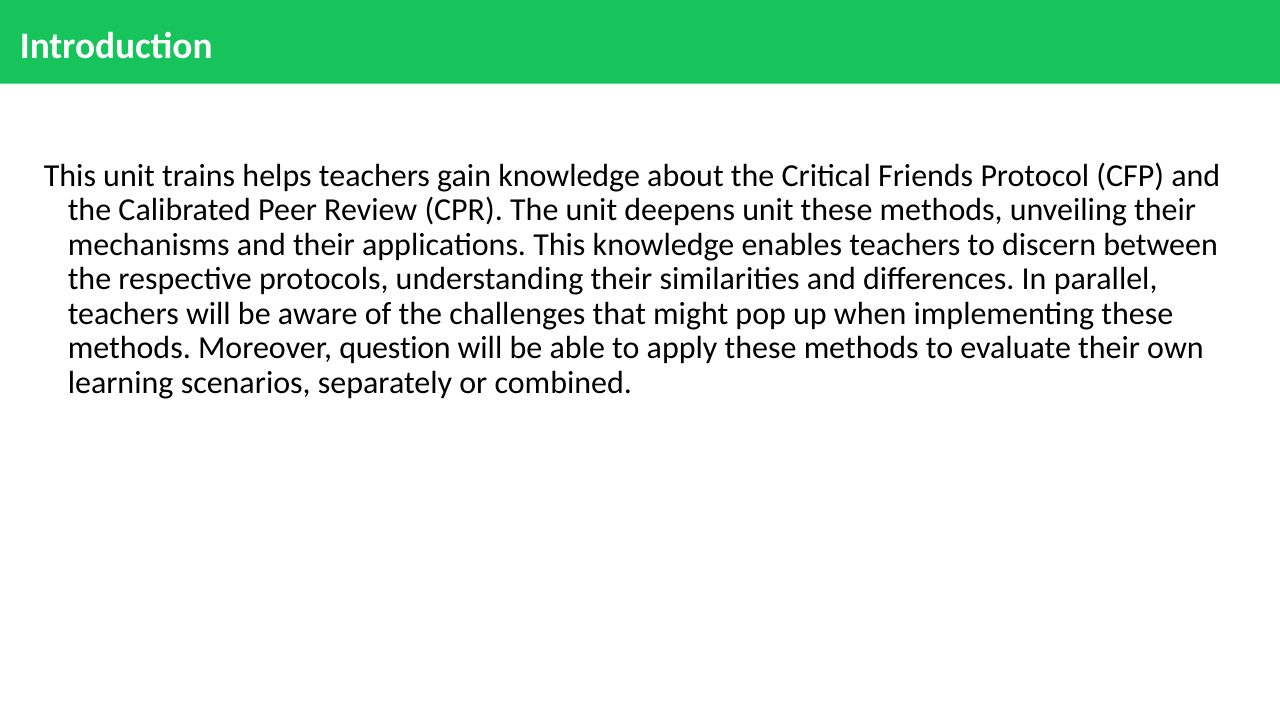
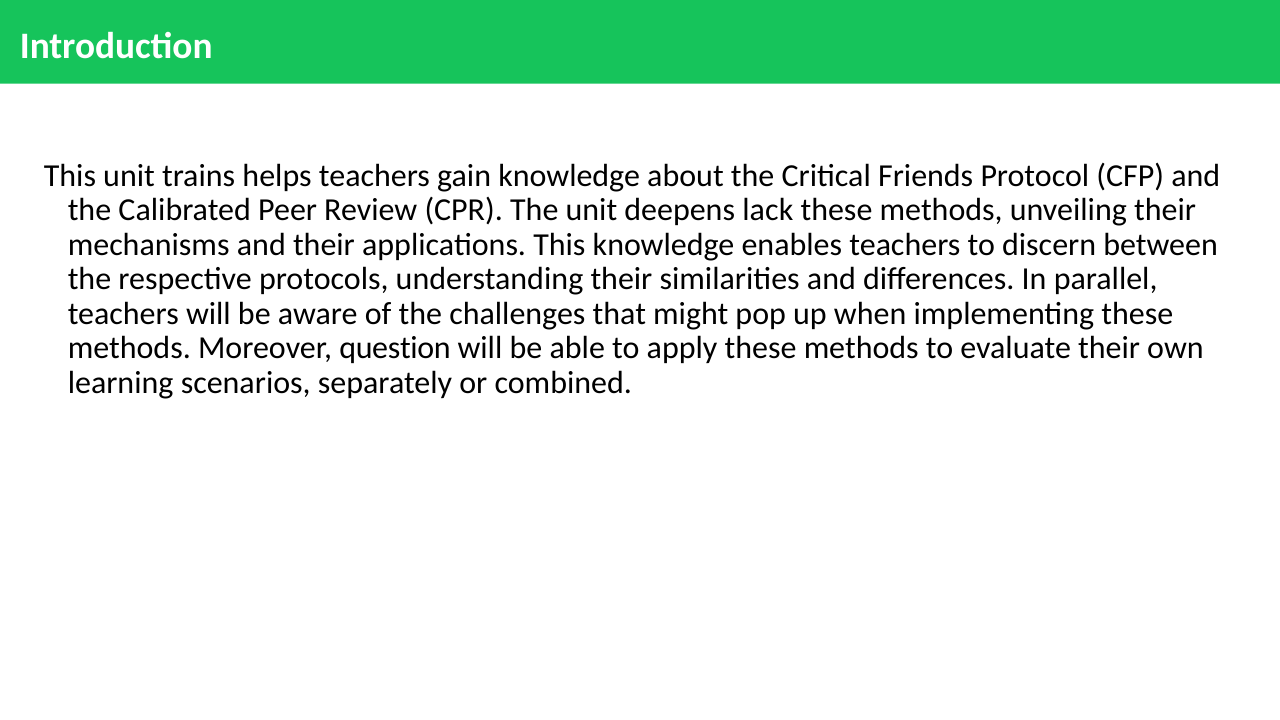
deepens unit: unit -> lack (768, 210)
